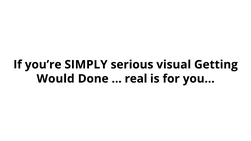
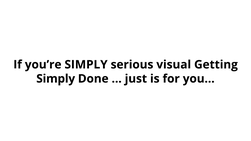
Would: Would -> Simply (56, 79)
real: real -> just (136, 79)
